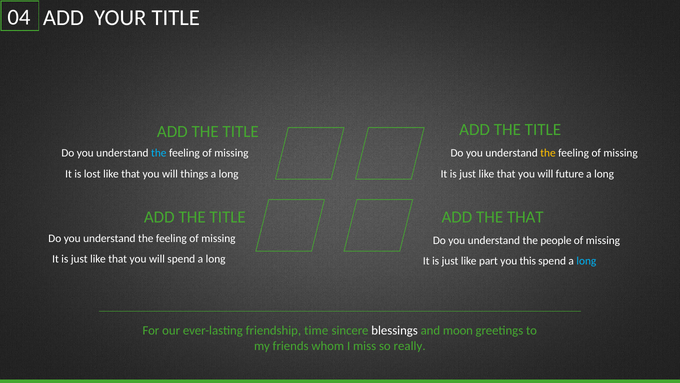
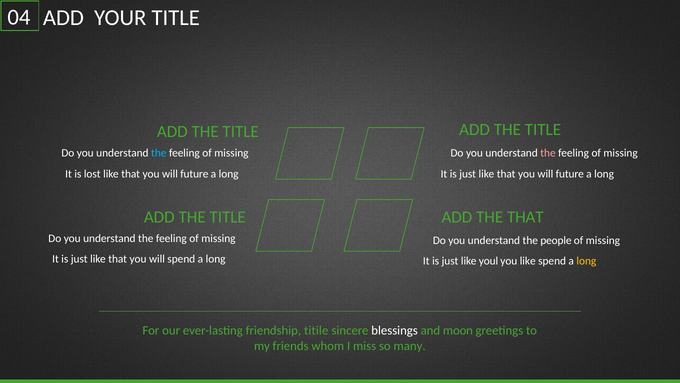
the colour: yellow -> pink (548, 153)
things: things -> future (194, 174)
part: part -> youl (488, 261)
you this: this -> like (528, 261)
long colour: light blue -> yellow (586, 261)
time: time -> titile (316, 330)
really: really -> many (410, 346)
